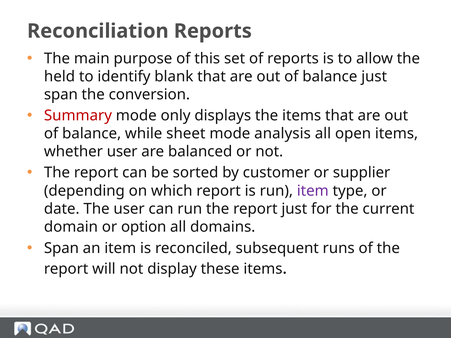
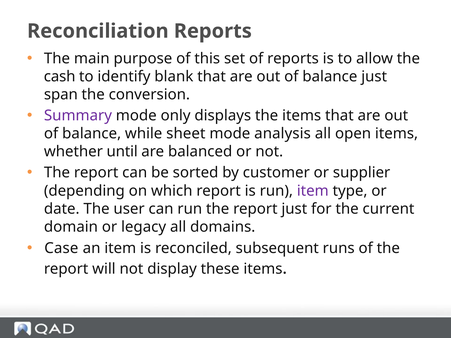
held: held -> cash (60, 77)
Summary colour: red -> purple (78, 116)
whether user: user -> until (122, 152)
option: option -> legacy (144, 227)
Span: Span -> Case (61, 249)
